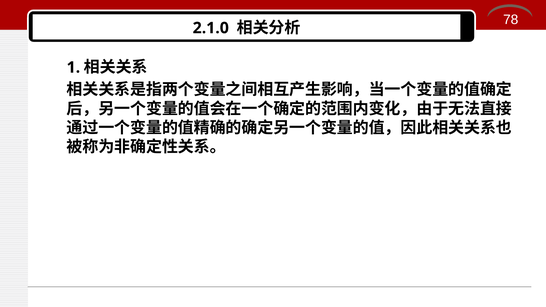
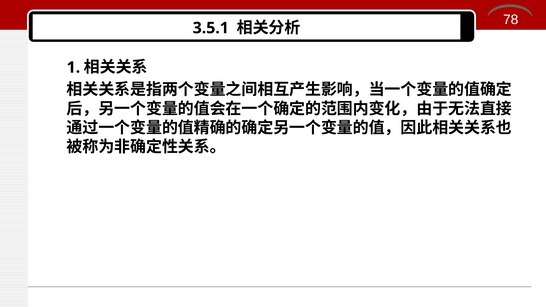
2.1.0: 2.1.0 -> 3.5.1 (211, 28)
